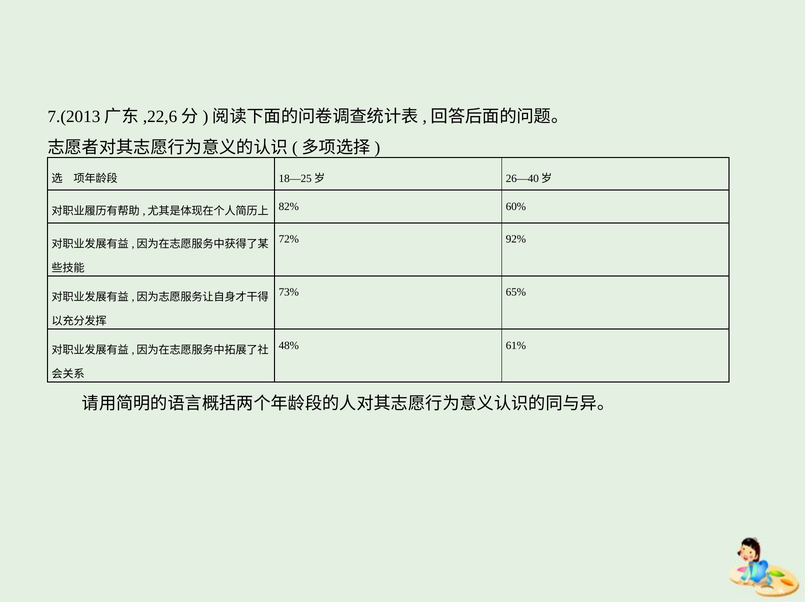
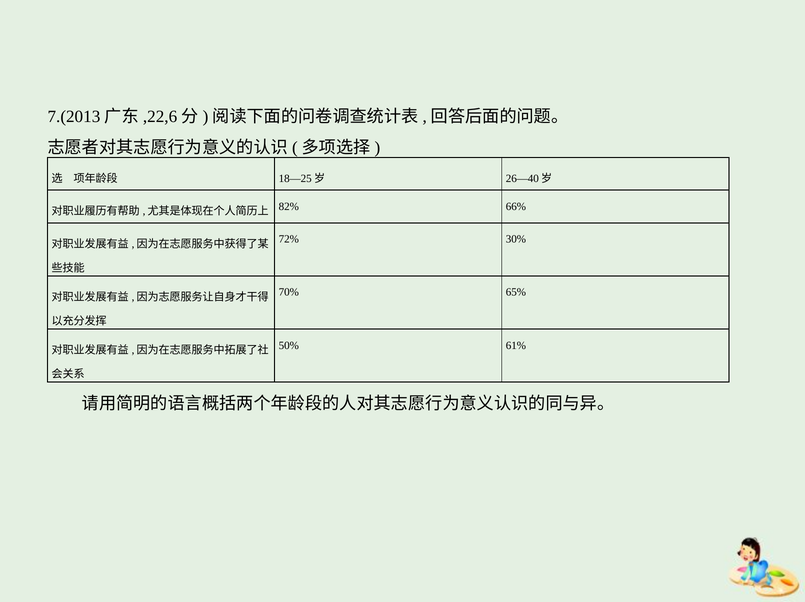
60%: 60% -> 66% (516, 207)
92%: 92% -> 30% (516, 239)
73%: 73% -> 70% (289, 292)
48%: 48% -> 50% (289, 345)
